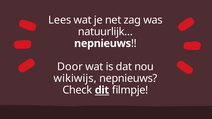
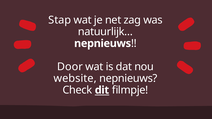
Lees: Lees -> Stap (60, 20)
wikiwijs: wikiwijs -> website (75, 79)
